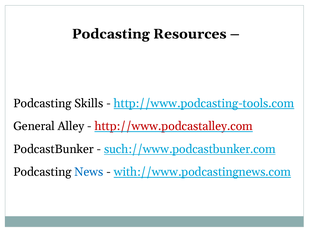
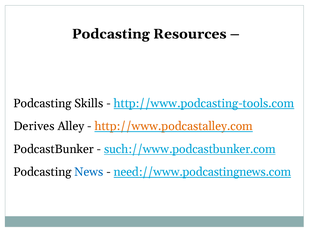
General: General -> Derives (34, 126)
http://www.podcastalley.com colour: red -> orange (174, 126)
with://www.podcastingnews.com: with://www.podcastingnews.com -> need://www.podcastingnews.com (202, 172)
